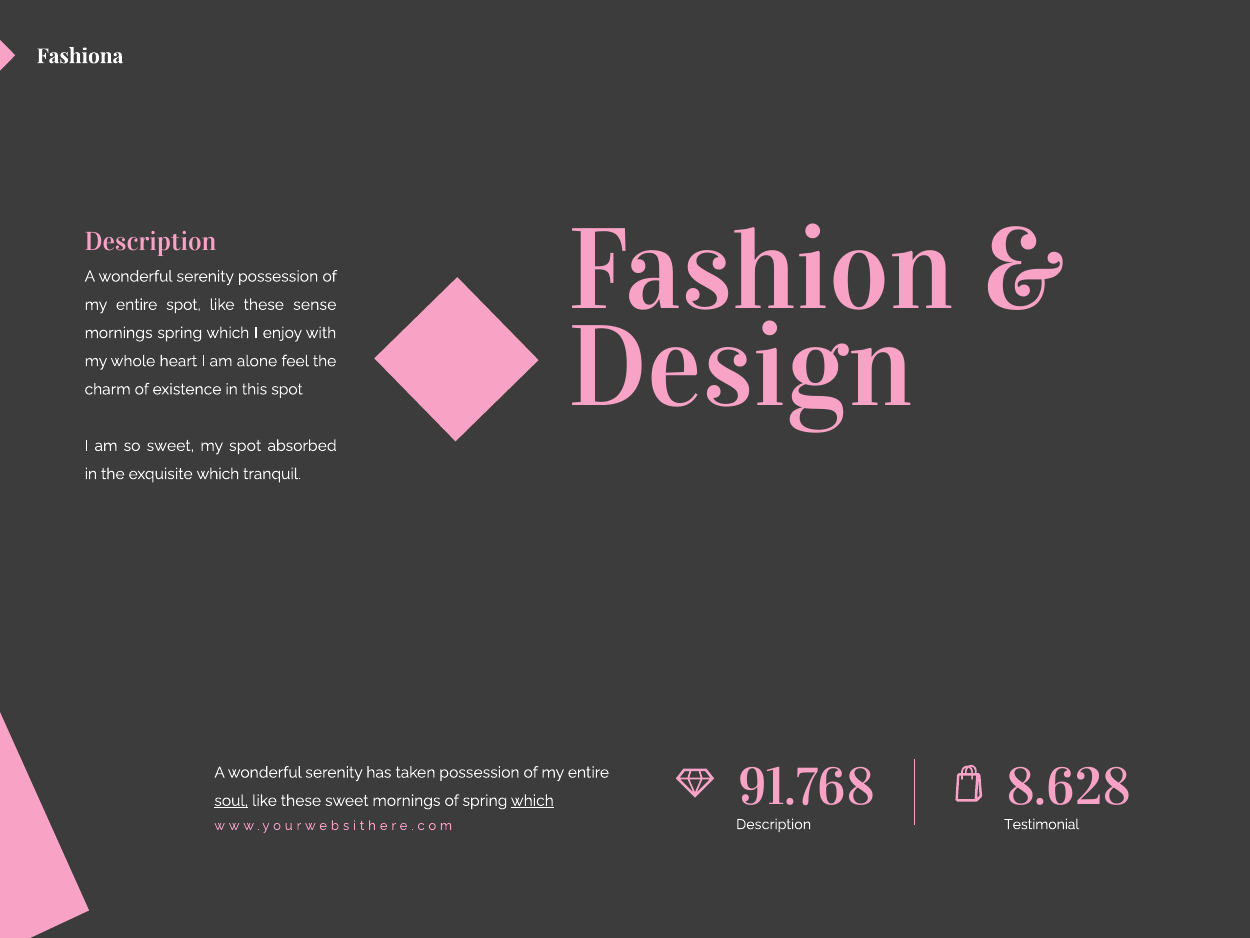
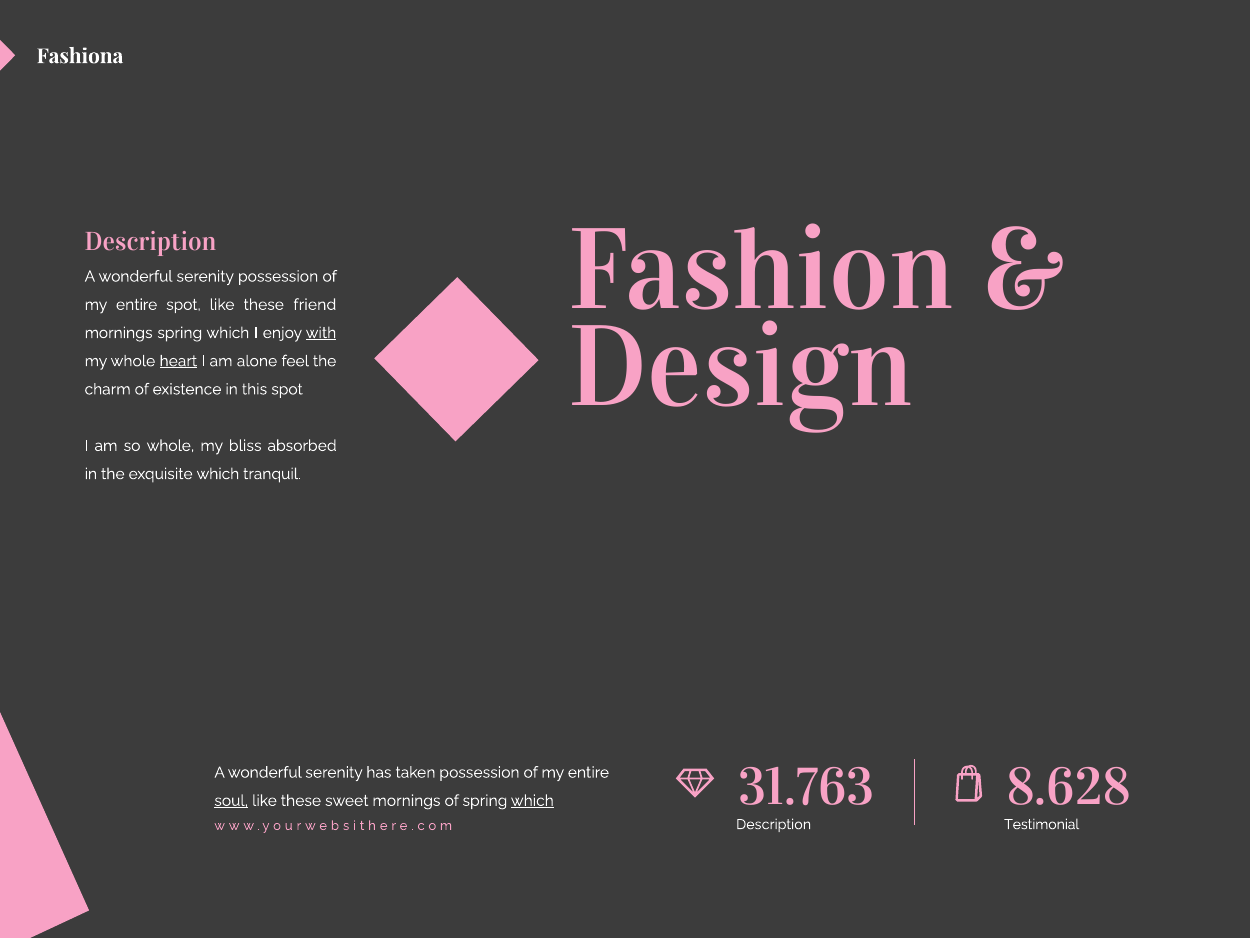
sense: sense -> friend (315, 304)
with underline: none -> present (321, 333)
heart underline: none -> present (178, 361)
so sweet: sweet -> whole (170, 445)
my spot: spot -> bliss (245, 445)
91.768: 91.768 -> 31.763 (806, 786)
